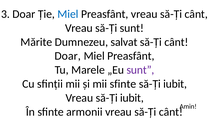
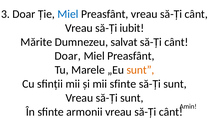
să-Ți sunt: sunt -> iubit (132, 28)
sunt colour: purple -> orange (140, 70)
iubit: iubit -> sunt (175, 84)
Vreau să-Ți iubit: iubit -> sunt (132, 98)
